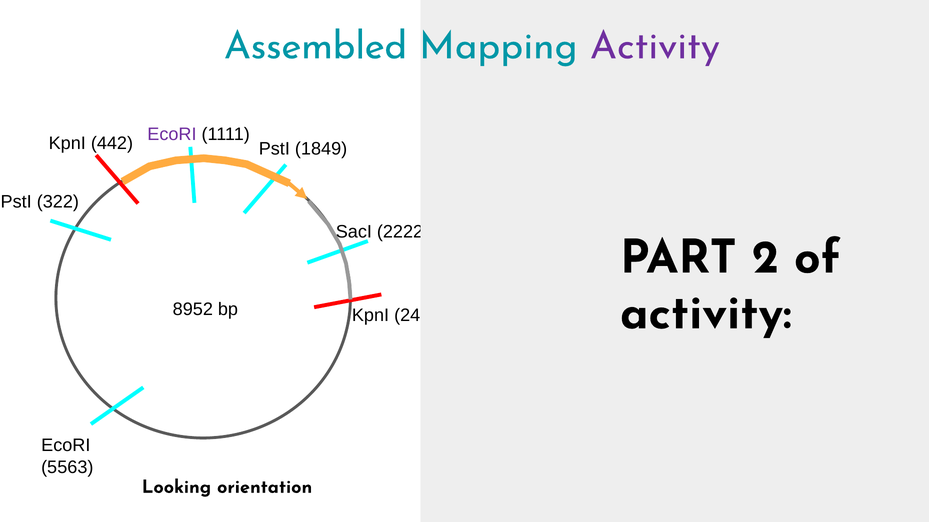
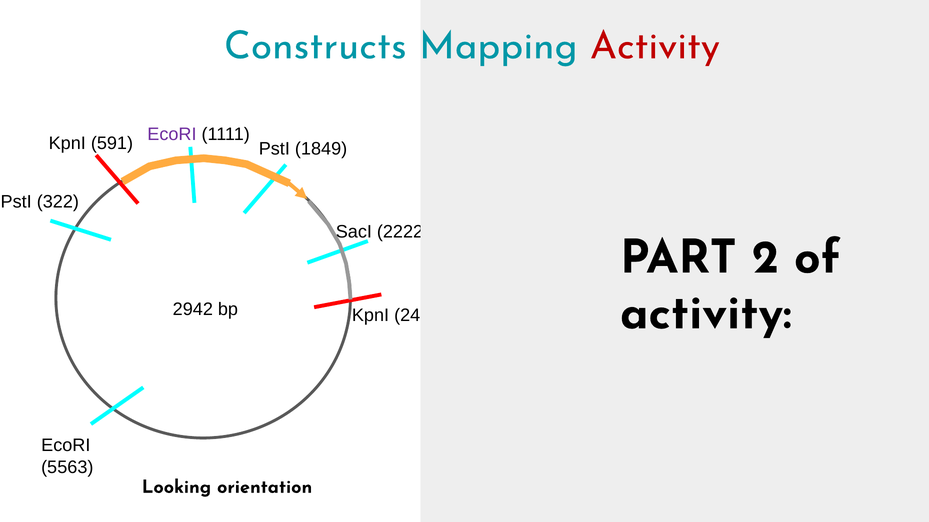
Assembled: Assembled -> Constructs (315, 46)
Activity colour: purple -> red (655, 46)
442: 442 -> 591 (112, 143)
8952: 8952 -> 2942 (193, 310)
